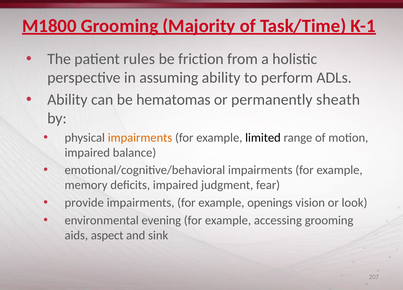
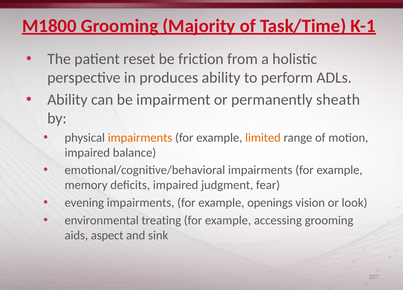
rules: rules -> reset (139, 59)
assuming: assuming -> produces (169, 78)
hematomas: hematomas -> impairment (173, 100)
limited colour: black -> orange (263, 138)
provide: provide -> evening (84, 203)
evening: evening -> treating (161, 220)
